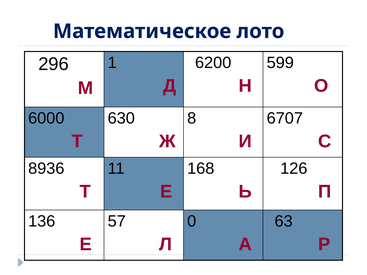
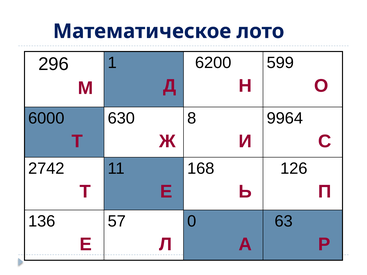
6707: 6707 -> 9964 (285, 118)
8936: 8936 -> 2742 (46, 169)
